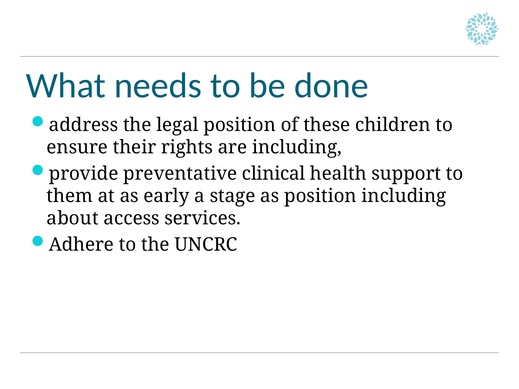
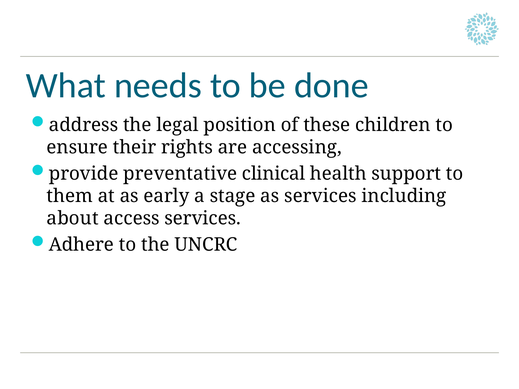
are including: including -> accessing (297, 147)
as position: position -> services (320, 196)
